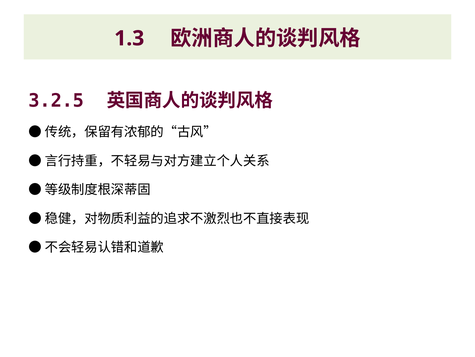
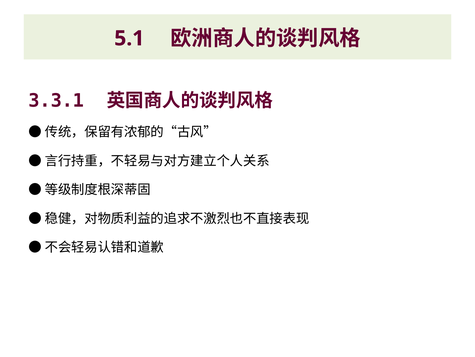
1.3: 1.3 -> 5.1 (129, 38)
3.2.5: 3.2.5 -> 3.3.1 (56, 100)
